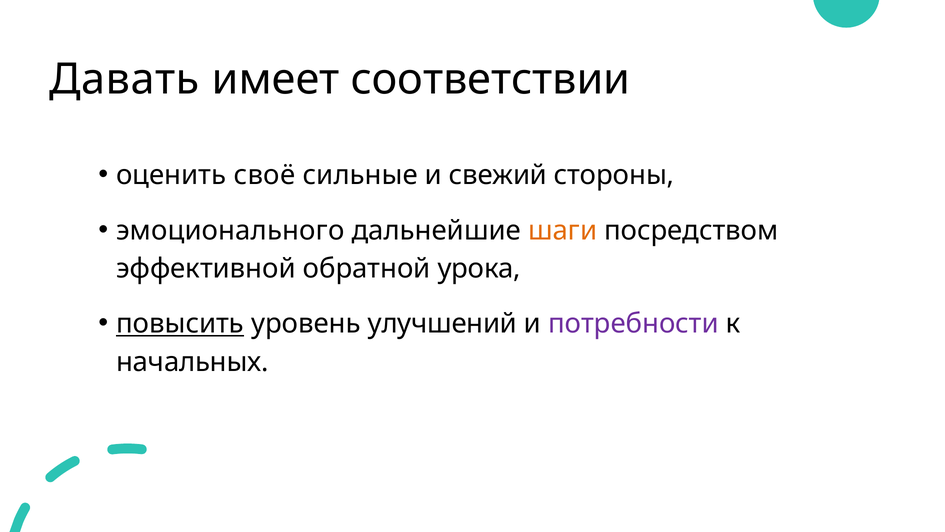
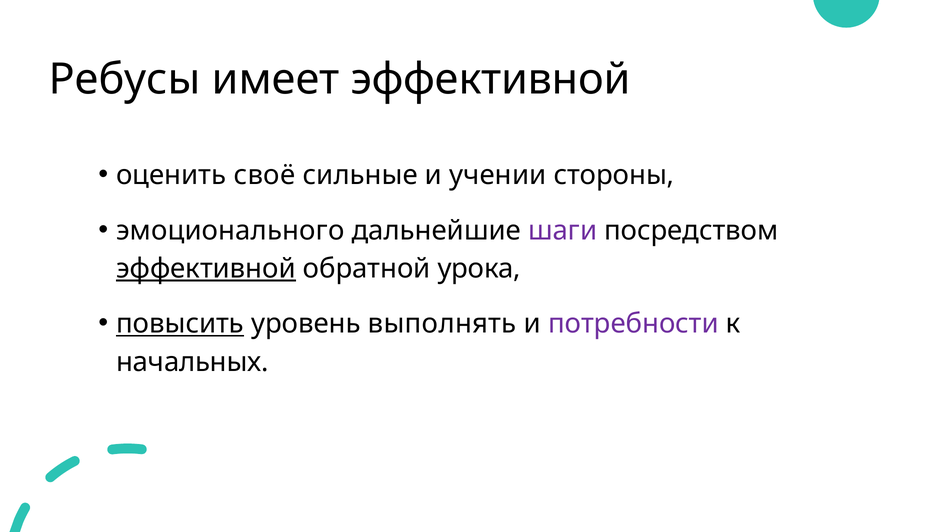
Давать: Давать -> Ребусы (125, 79)
имеет соответствии: соответствии -> эффективной (491, 79)
свежий: свежий -> учении (498, 175)
шаги colour: orange -> purple (563, 230)
эффективной underline: none -> present (206, 268)
улучшений: улучшений -> выполнять (442, 324)
